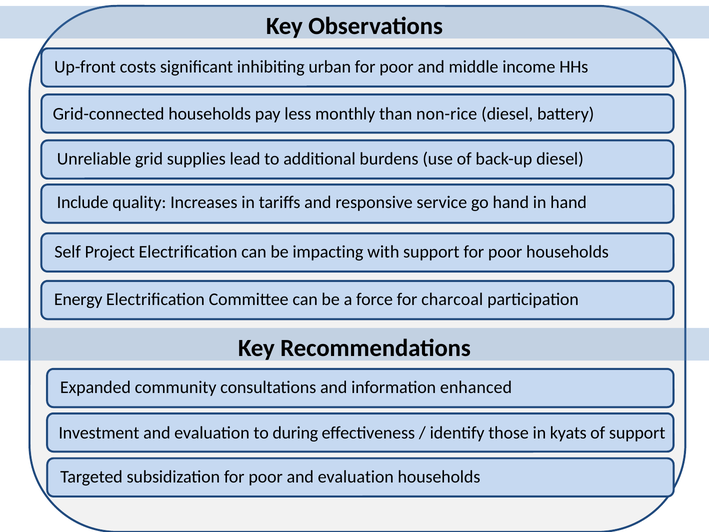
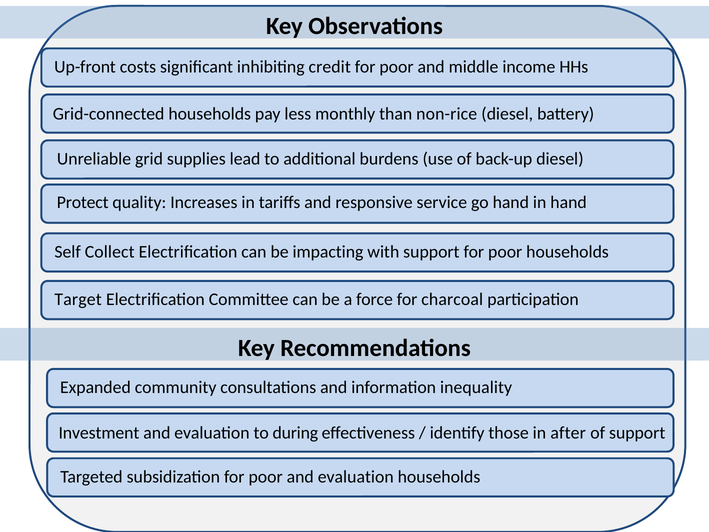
urban: urban -> credit (330, 67)
Include: Include -> Protect (83, 203)
Project: Project -> Collect (110, 252)
Energy: Energy -> Target (78, 299)
enhanced: enhanced -> inequality (476, 387)
kyats: kyats -> after (568, 432)
